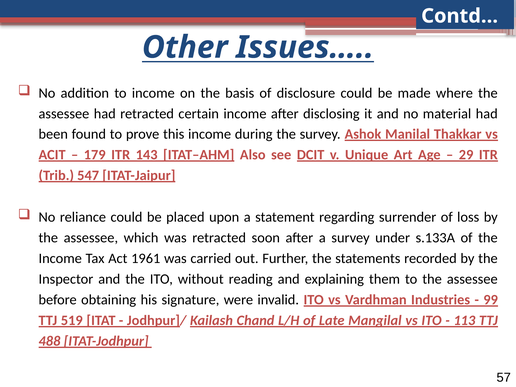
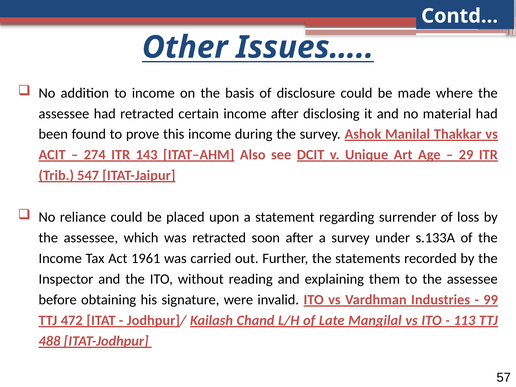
179: 179 -> 274 (95, 155)
519: 519 -> 472 (72, 320)
